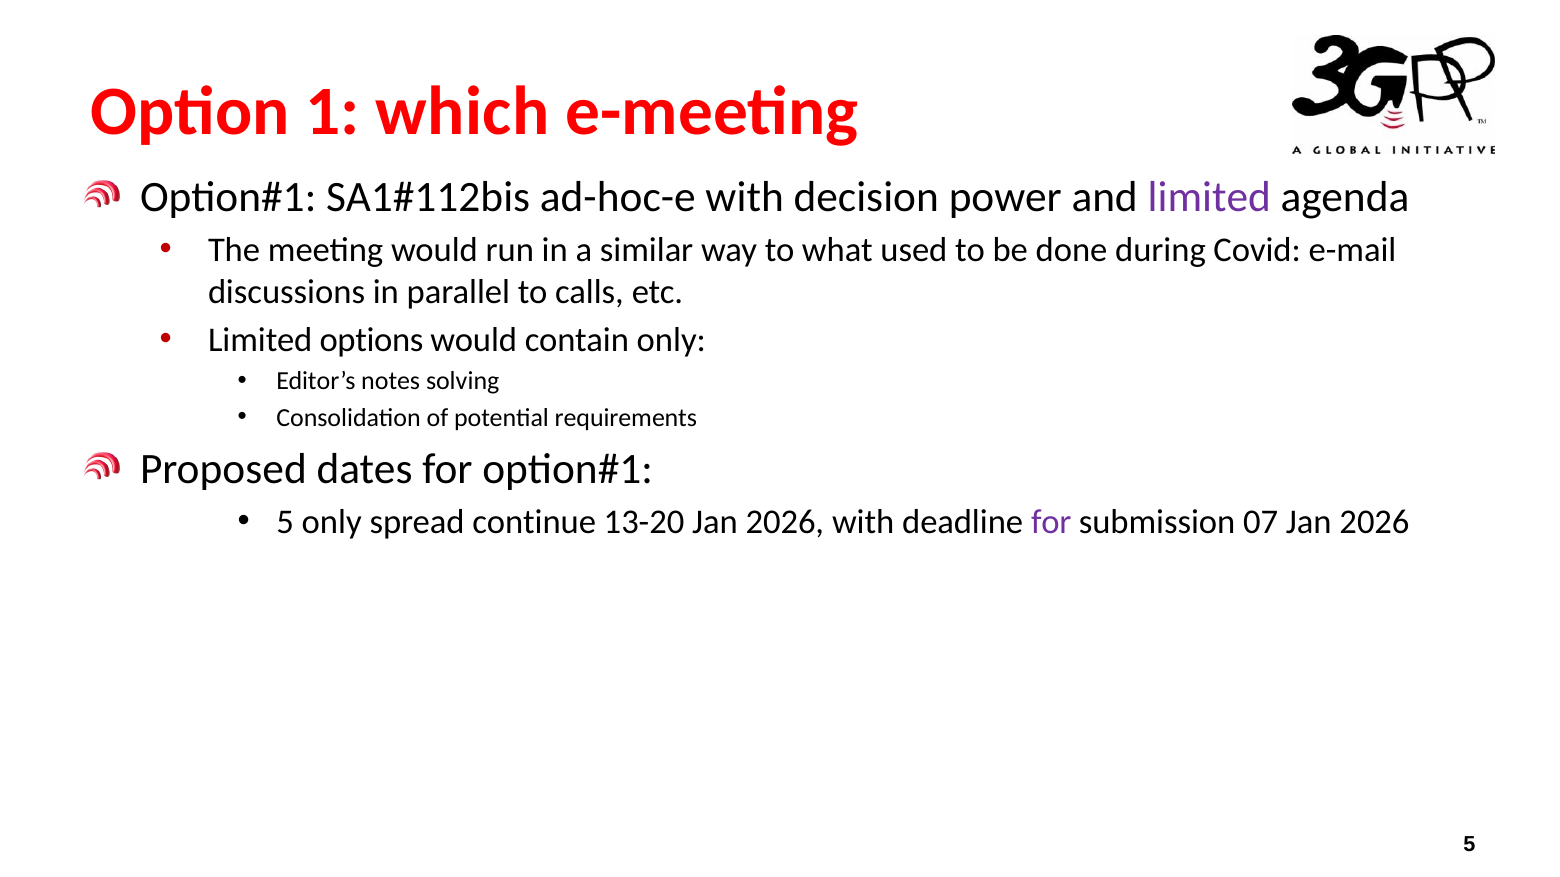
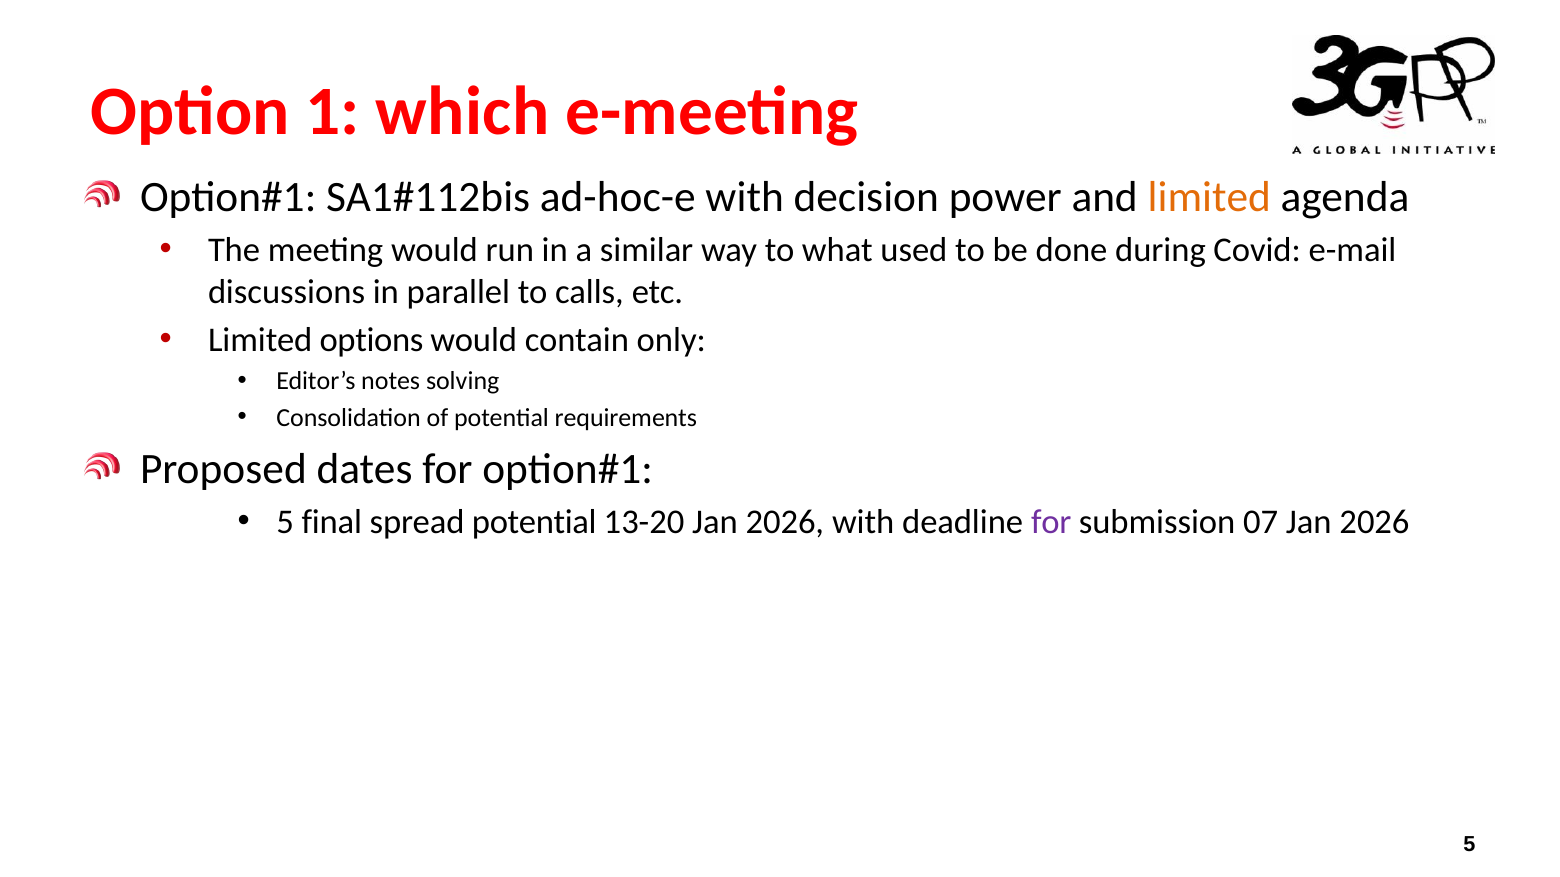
limited colour: purple -> orange (1209, 197)
5 only: only -> final (332, 523)
spread continue: continue -> potential (534, 523)
